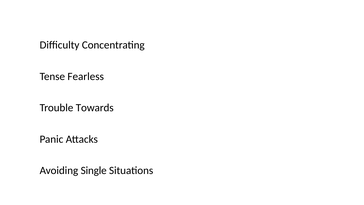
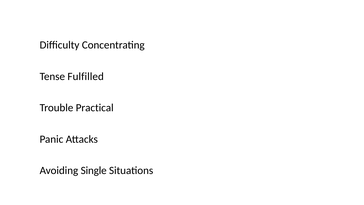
Fearless: Fearless -> Fulfilled (86, 76)
Towards: Towards -> Practical (95, 108)
